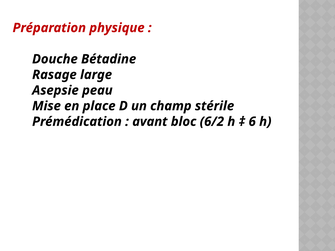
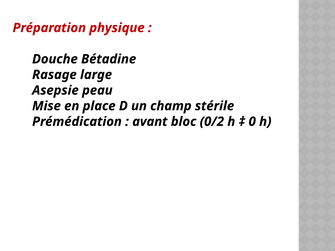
6/2: 6/2 -> 0/2 (212, 122)
6: 6 -> 0 (252, 122)
